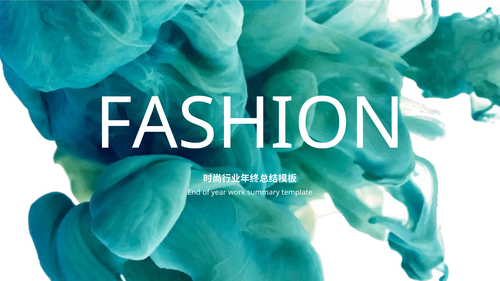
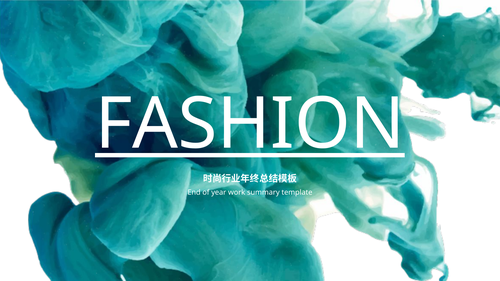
FASHION underline: none -> present (250, 124)
